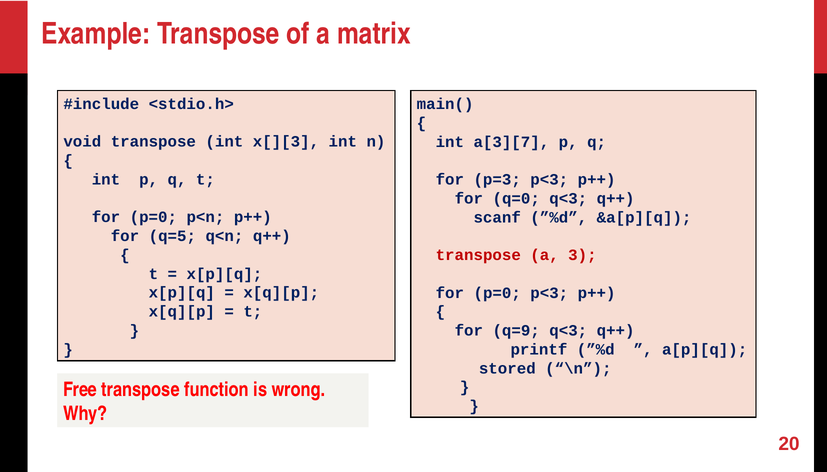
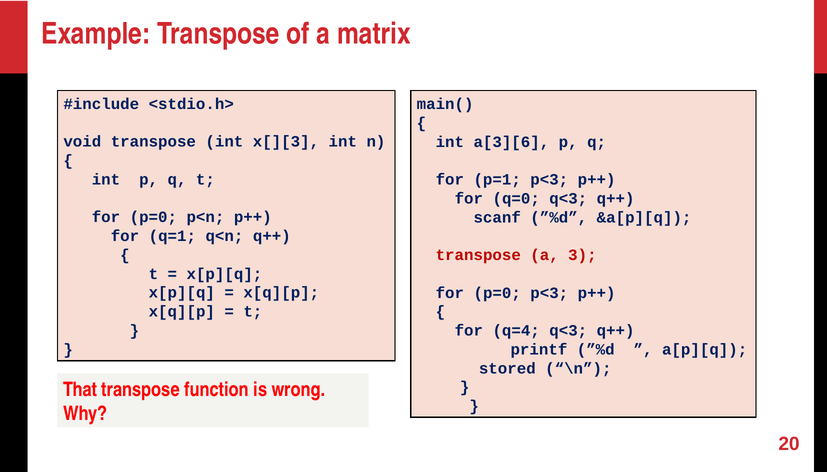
a[3][7: a[3][7 -> a[3][6 (511, 142)
p=3: p=3 -> p=1 (497, 180)
q=5: q=5 -> q=1 (172, 236)
q=9: q=9 -> q=4 (516, 331)
Free: Free -> That (80, 390)
